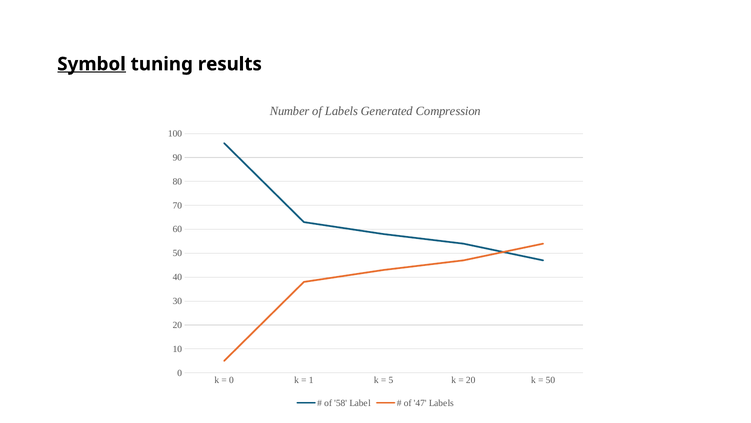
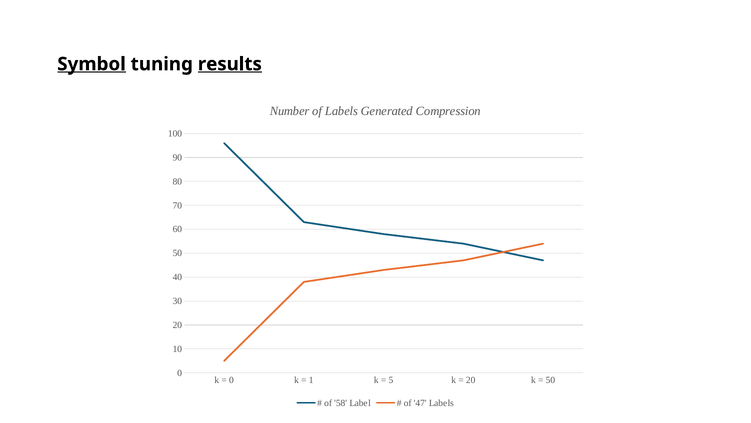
results underline: none -> present (230, 64)
